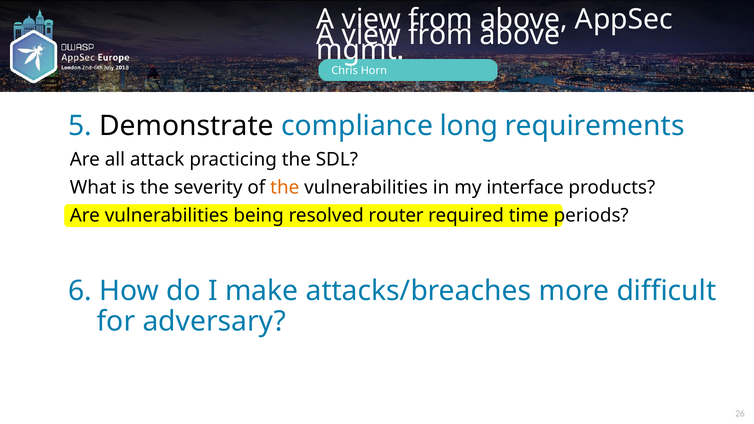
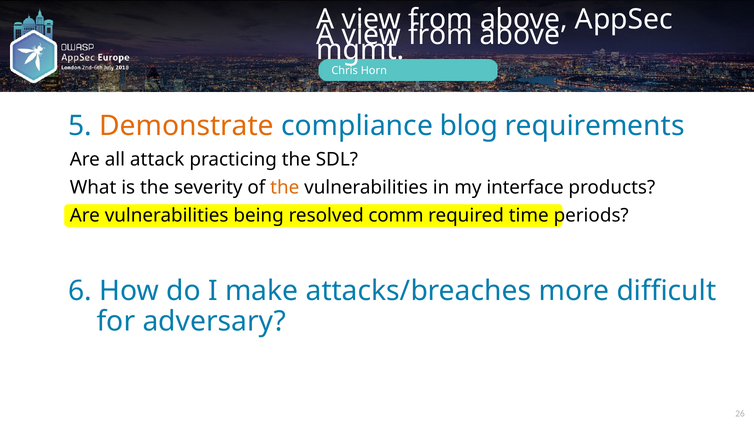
Demonstrate colour: black -> orange (187, 126)
long: long -> blog (469, 126)
router: router -> comm (396, 216)
